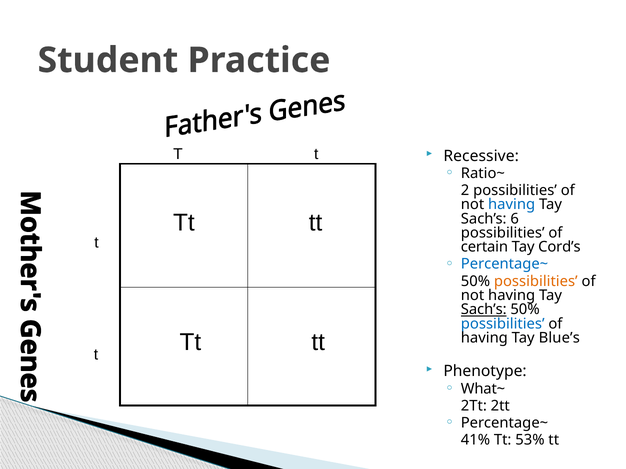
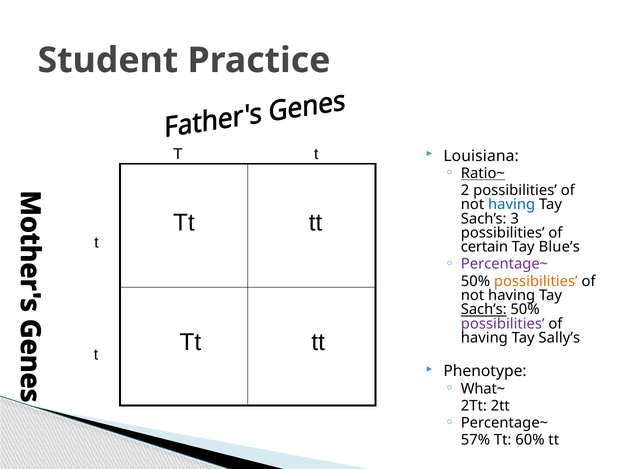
Recessive: Recessive -> Louisiana (481, 156)
Ratio~ underline: none -> present (483, 174)
6: 6 -> 3 (515, 219)
Cord’s: Cord’s -> Blue’s (559, 247)
Percentage~ colour: blue -> purple (505, 264)
possibilities colour: blue -> purple (503, 324)
Blue’s: Blue’s -> Sally’s (559, 338)
41%: 41% -> 57% (475, 440)
53%: 53% -> 60% (530, 440)
